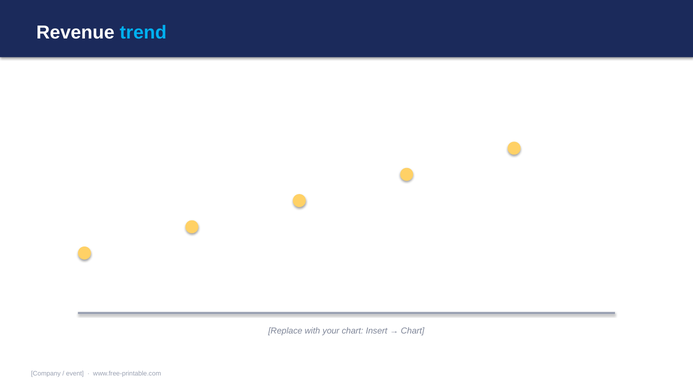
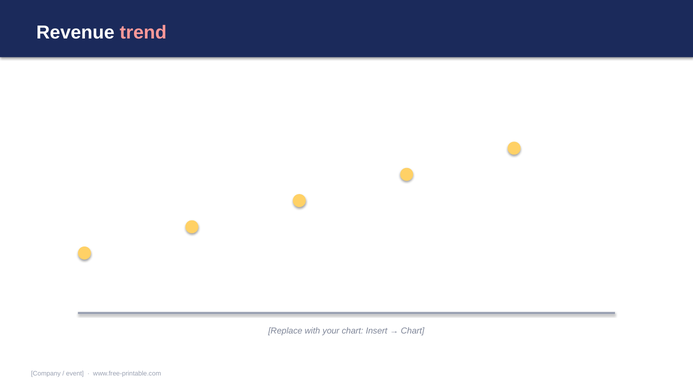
trend colour: light blue -> pink (143, 32)
